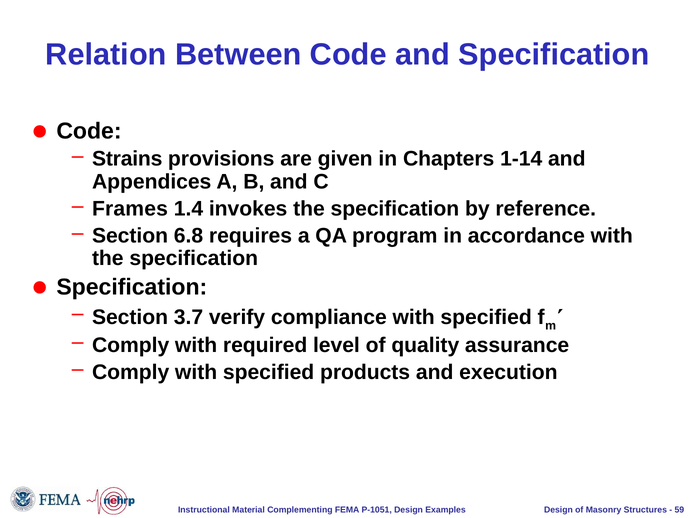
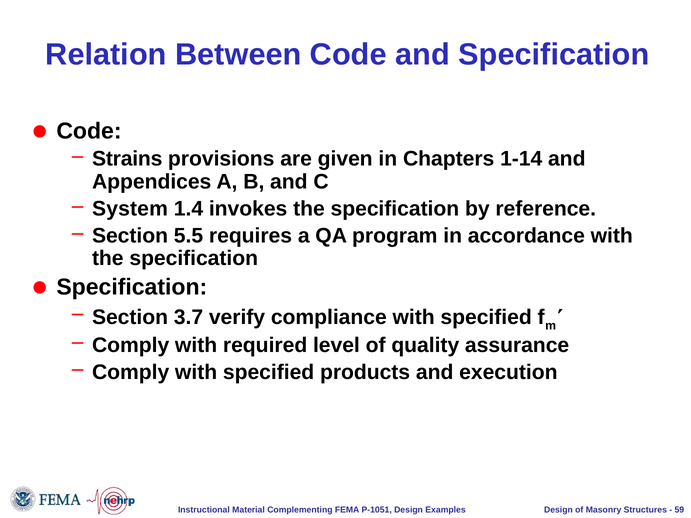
Frames: Frames -> System (130, 209)
6.8: 6.8 -> 5.5 (188, 236)
